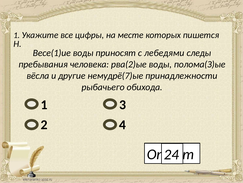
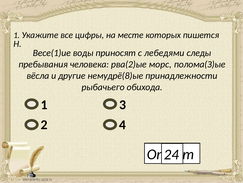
рва(2)ые воды: воды -> морс (160, 64)
немудрё(7)ые: немудрё(7)ые -> немудрё(8)ые (115, 75)
